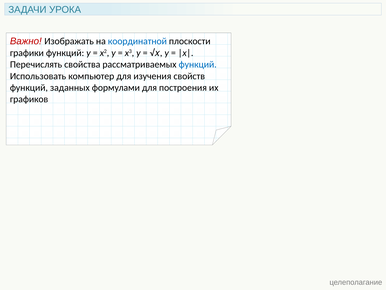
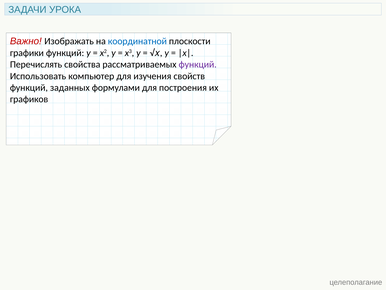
функций colour: blue -> purple (198, 64)
